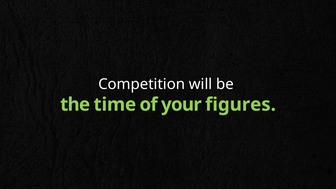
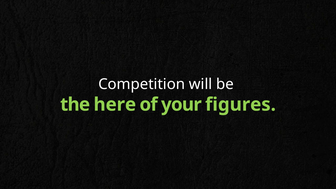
time: time -> here (115, 105)
